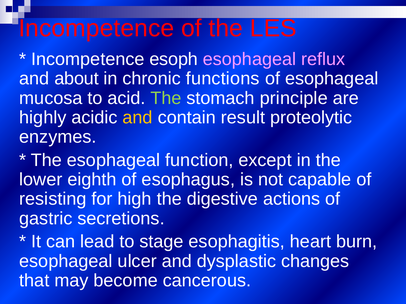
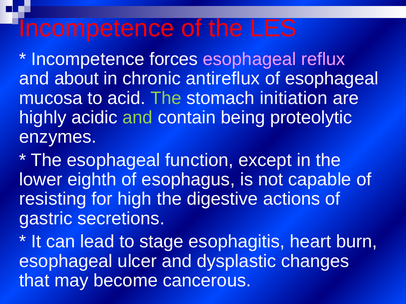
esoph: esoph -> forces (174, 59)
functions: functions -> antireflux (223, 79)
principle: principle -> initiation (294, 98)
and colour: yellow -> light green (138, 118)
result: result -> being (243, 118)
